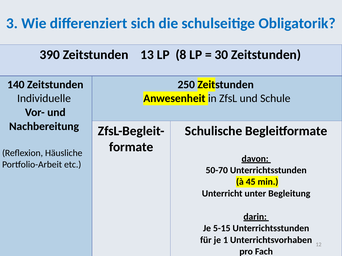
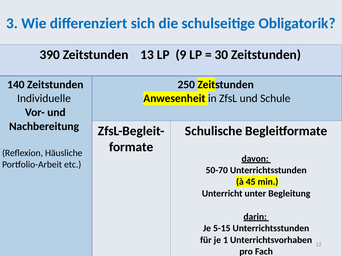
8: 8 -> 9 (181, 55)
